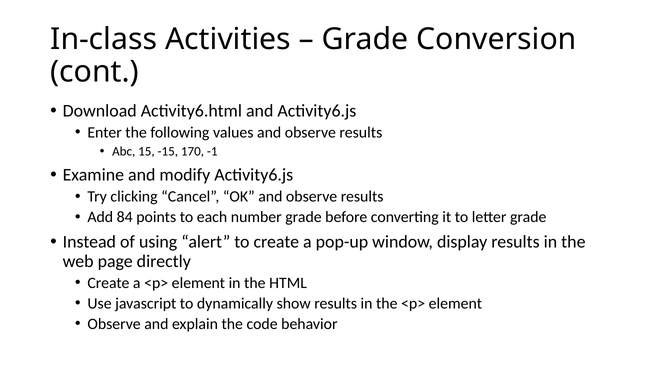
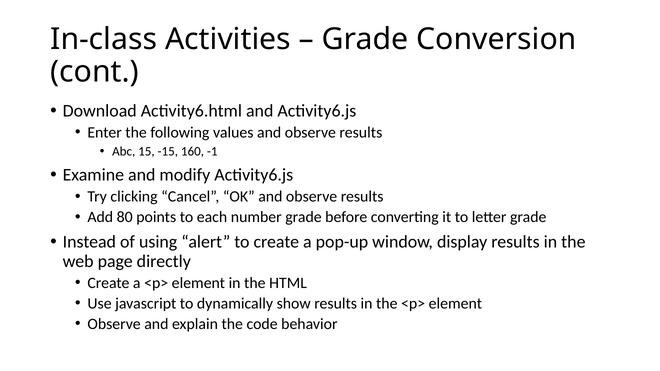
170: 170 -> 160 (193, 151)
84: 84 -> 80 (125, 217)
